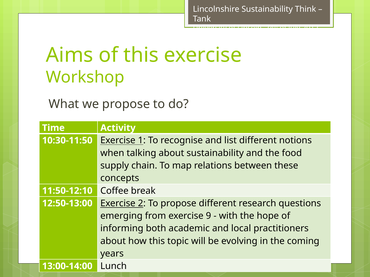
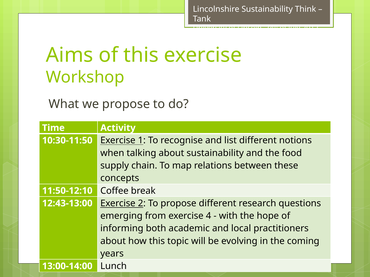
12:50-13:00: 12:50-13:00 -> 12:43-13:00 (67, 204)
9: 9 -> 4 (208, 216)
